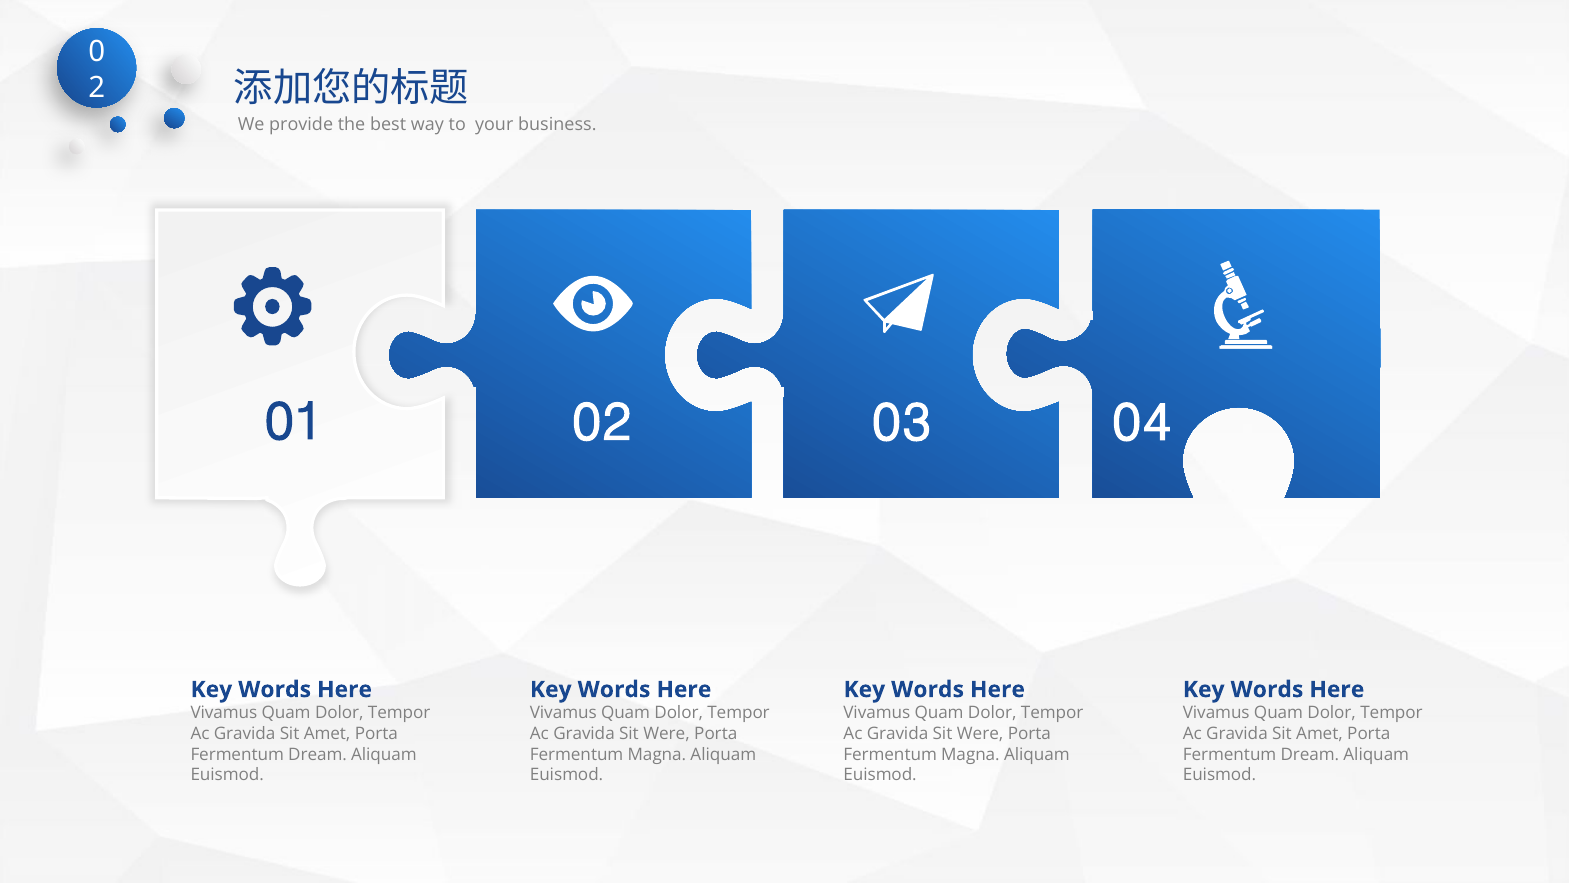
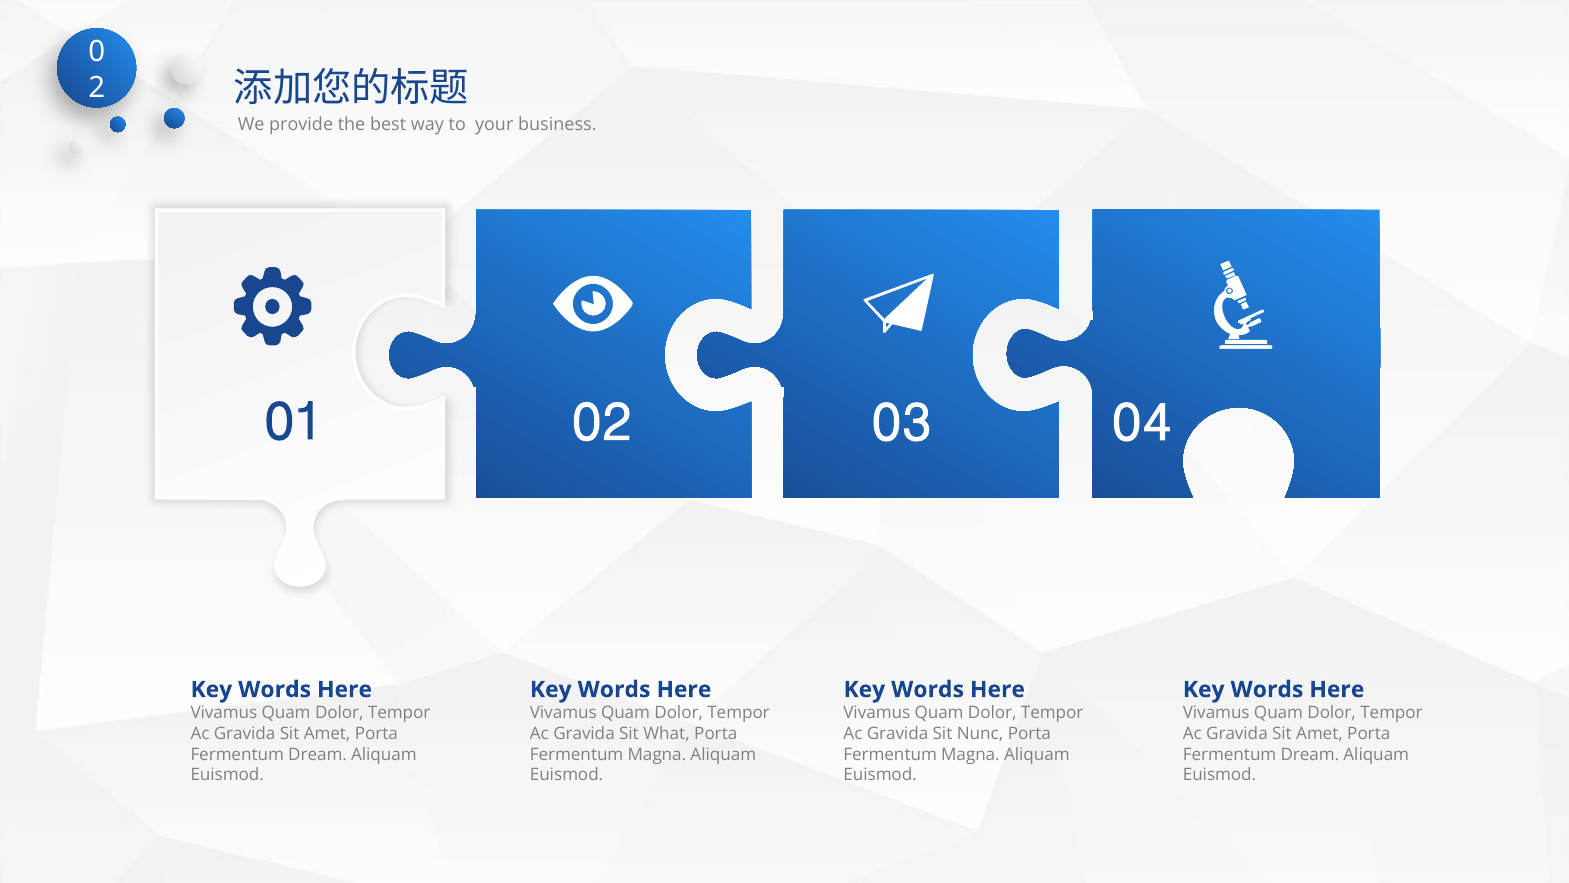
Were: Were -> What (667, 733)
Were: Were -> Nunc (980, 733)
